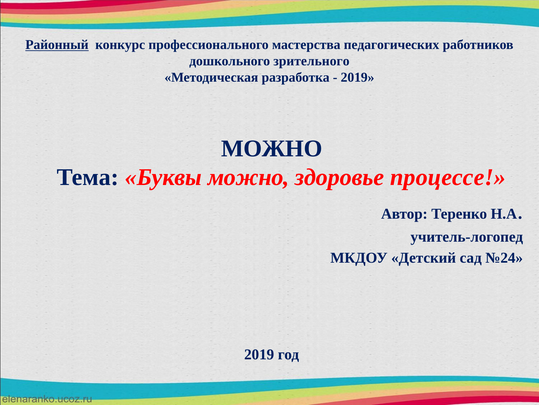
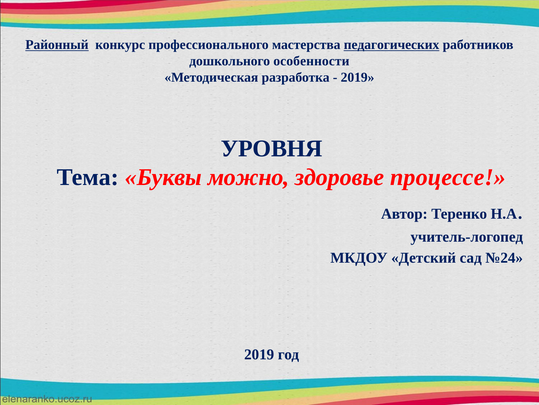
педагогических underline: none -> present (392, 45)
зрительного: зрительного -> особенности (311, 61)
МОЖНО: МОЖНО -> УРОВНЯ (272, 148)
